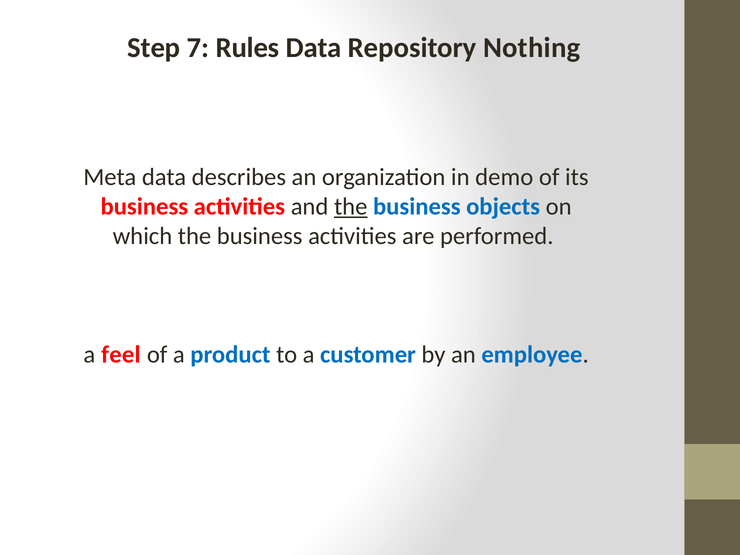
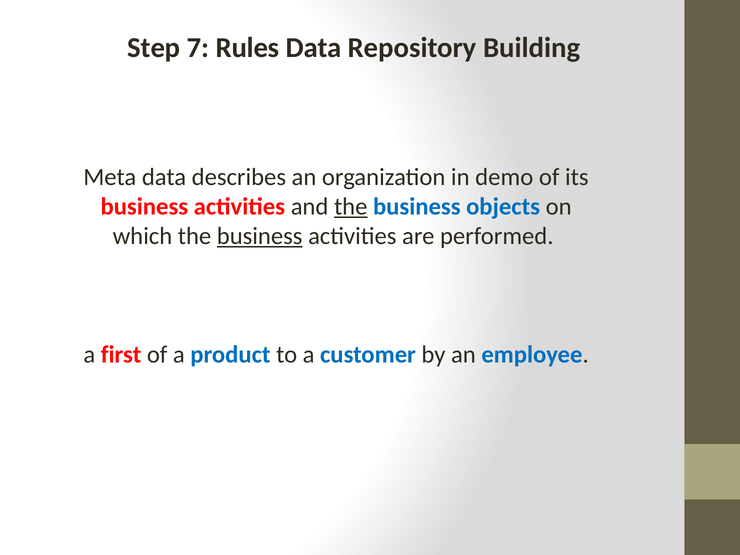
Nothing: Nothing -> Building (532, 48)
business underline: none -> present (260, 236)
feel: feel -> first (121, 355)
